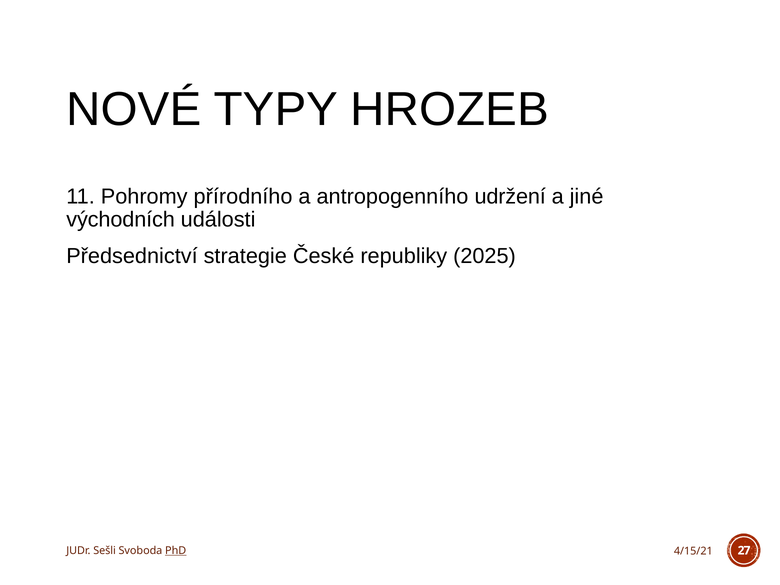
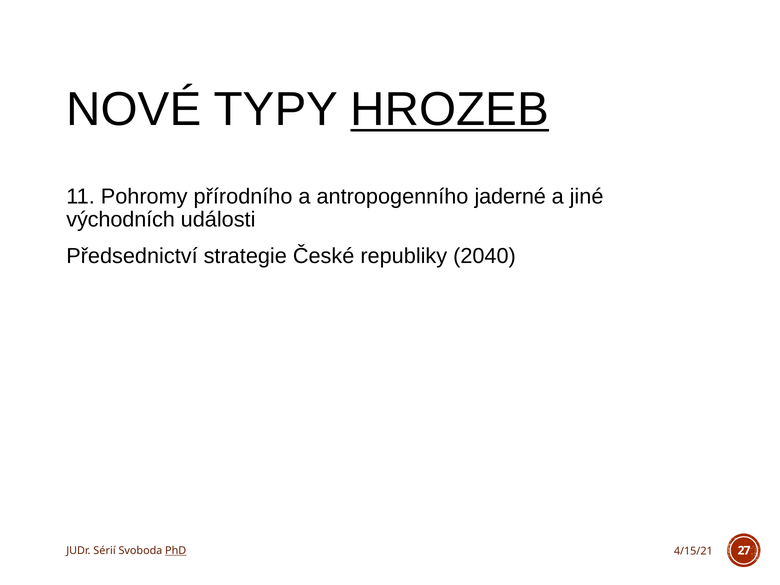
HROZEB underline: none -> present (450, 110)
udržení: udržení -> jaderné (510, 196)
2025: 2025 -> 2040 (484, 256)
Sešli: Sešli -> Sérií (105, 551)
